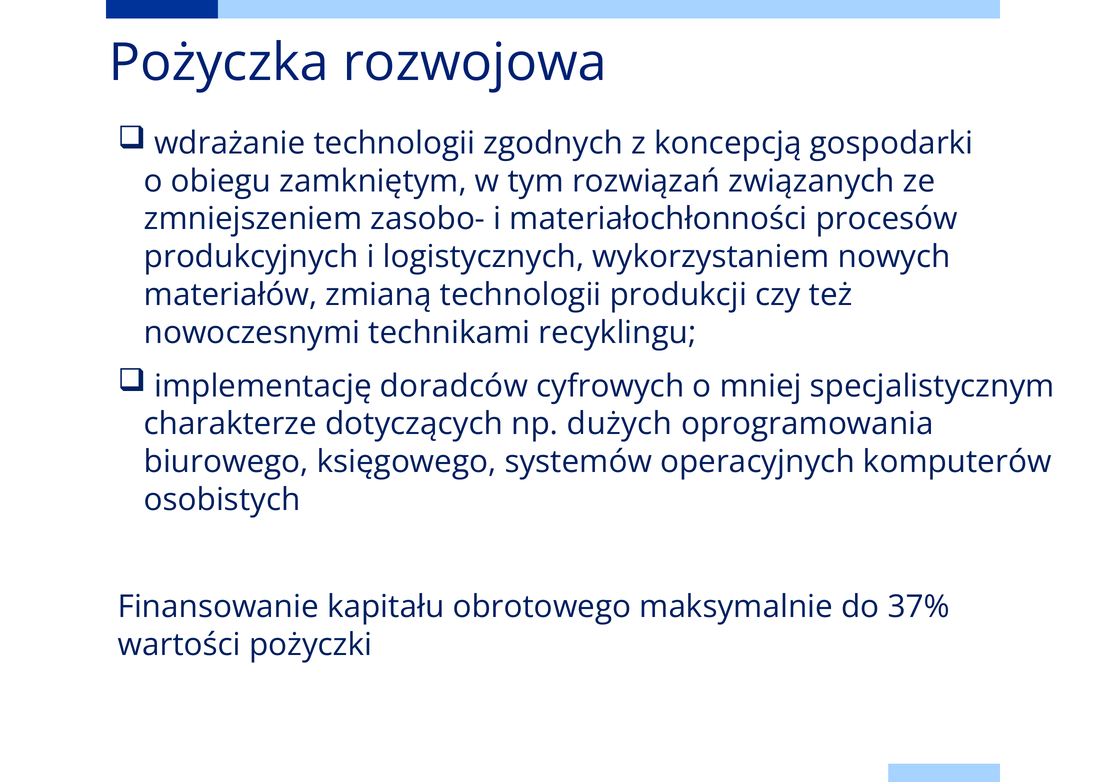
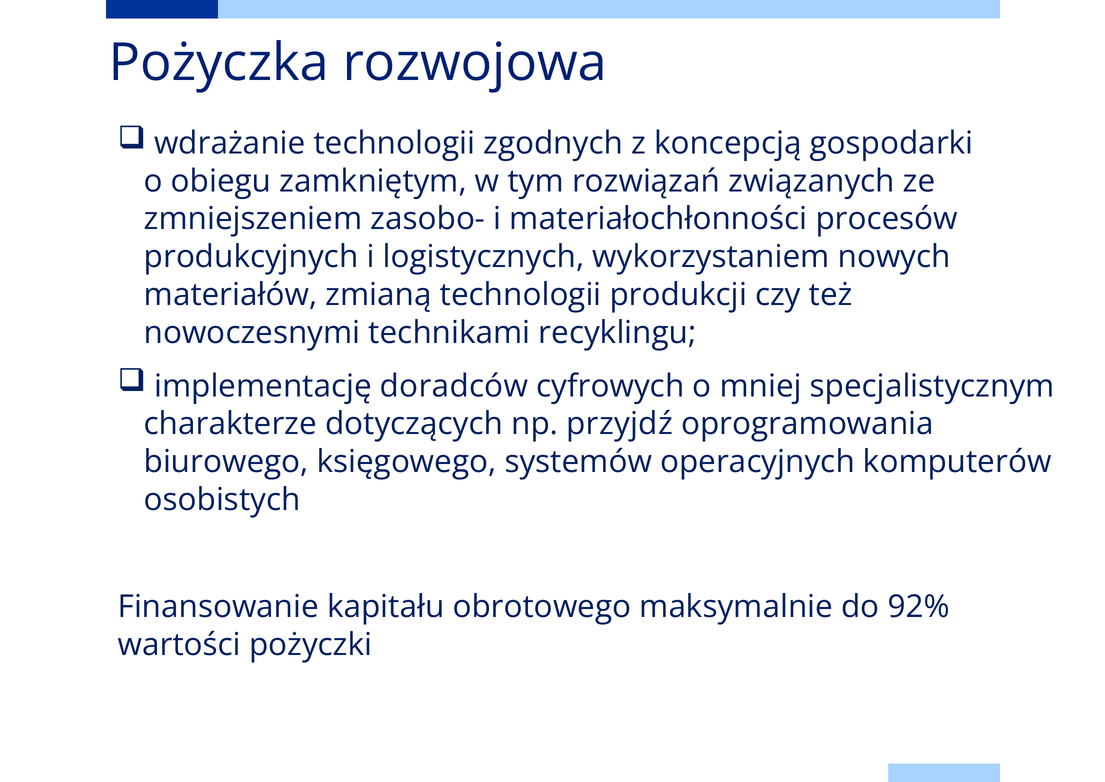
dużych: dużych -> przyjdź (620, 424)
37%: 37% -> 92% (919, 607)
